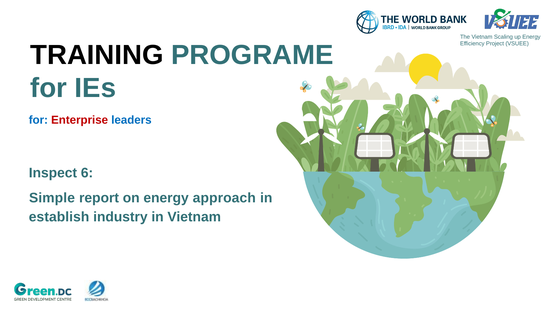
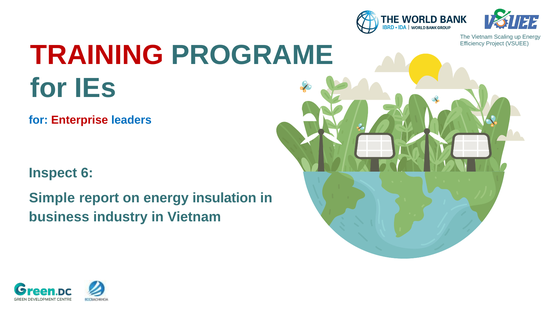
TRAINING colour: black -> red (97, 55)
approach: approach -> insulation (224, 198)
establish: establish -> business (59, 217)
